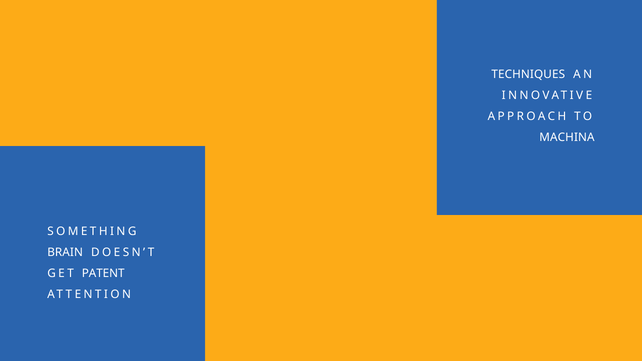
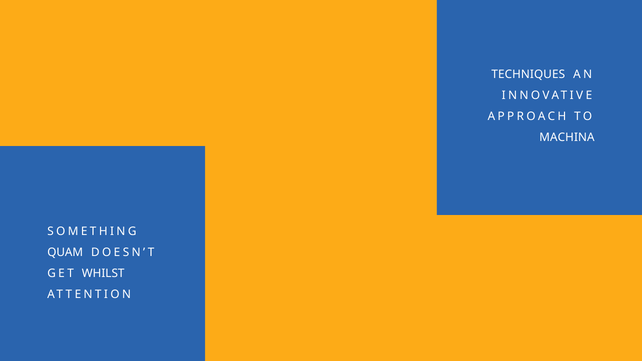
BRAIN: BRAIN -> QUAM (65, 253)
PATENT: PATENT -> WHILST (103, 274)
